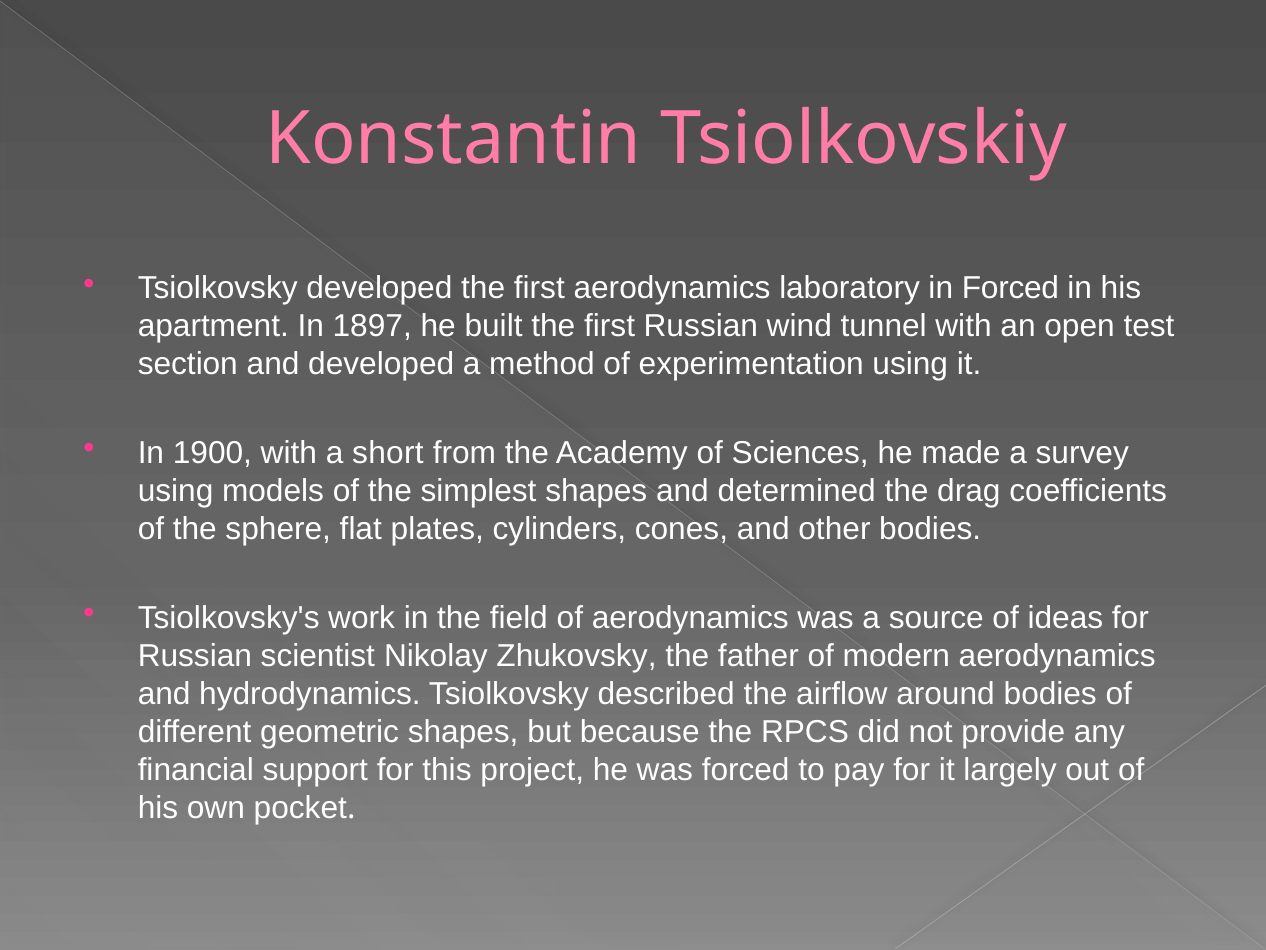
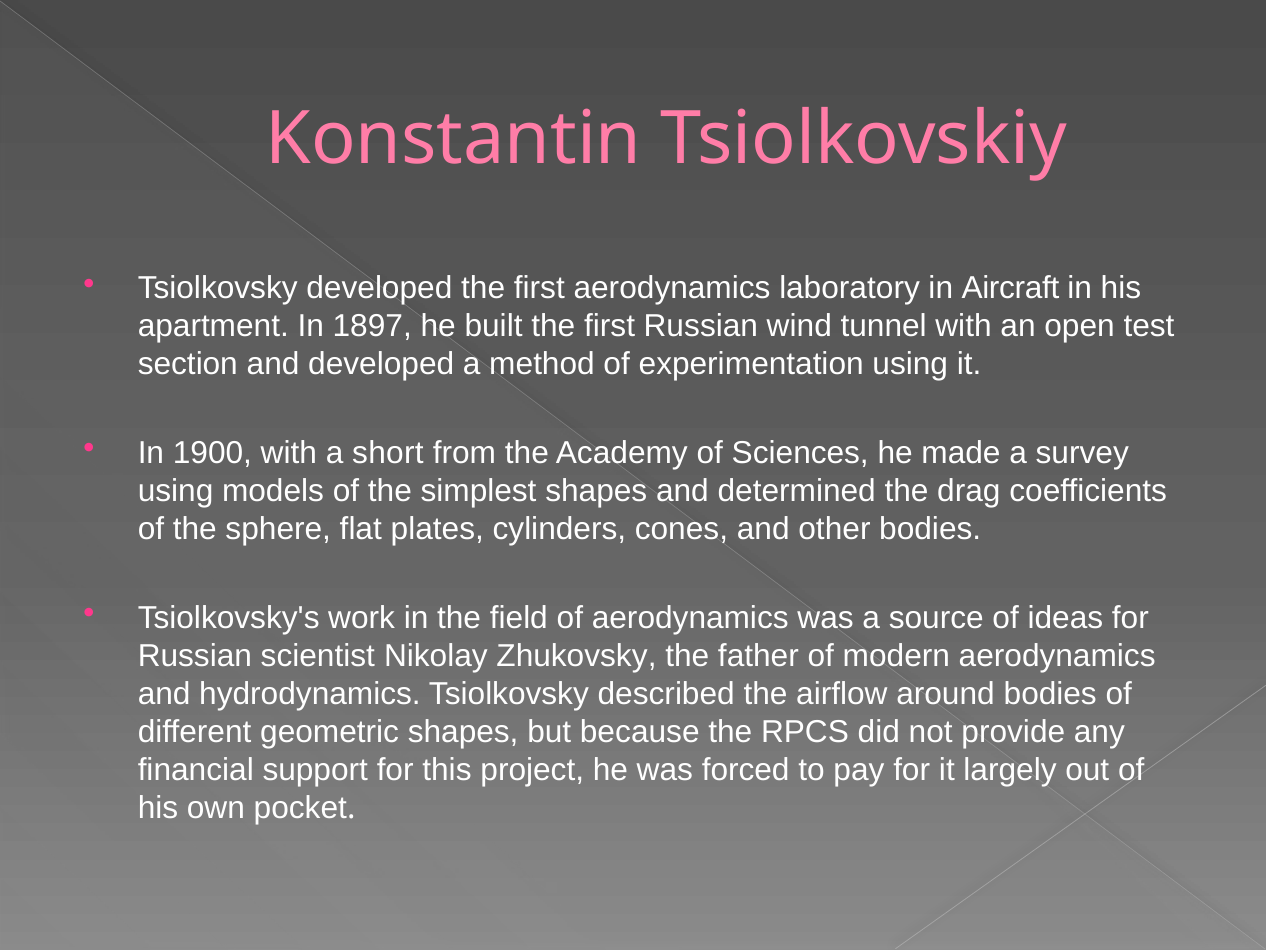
in Forced: Forced -> Aircraft (1010, 288)
